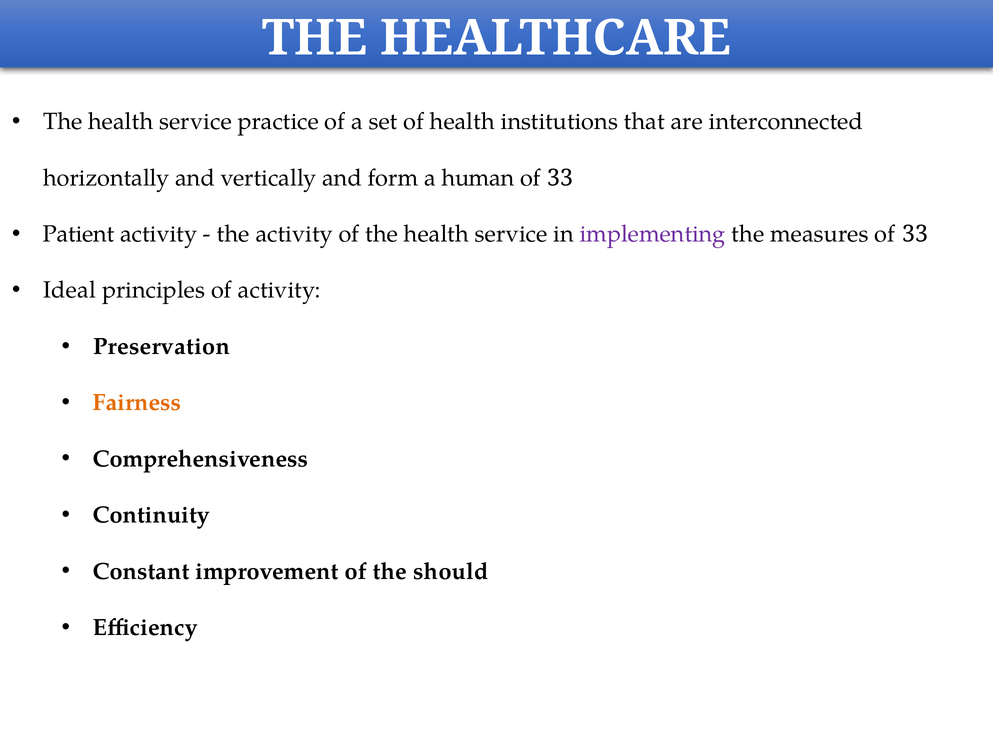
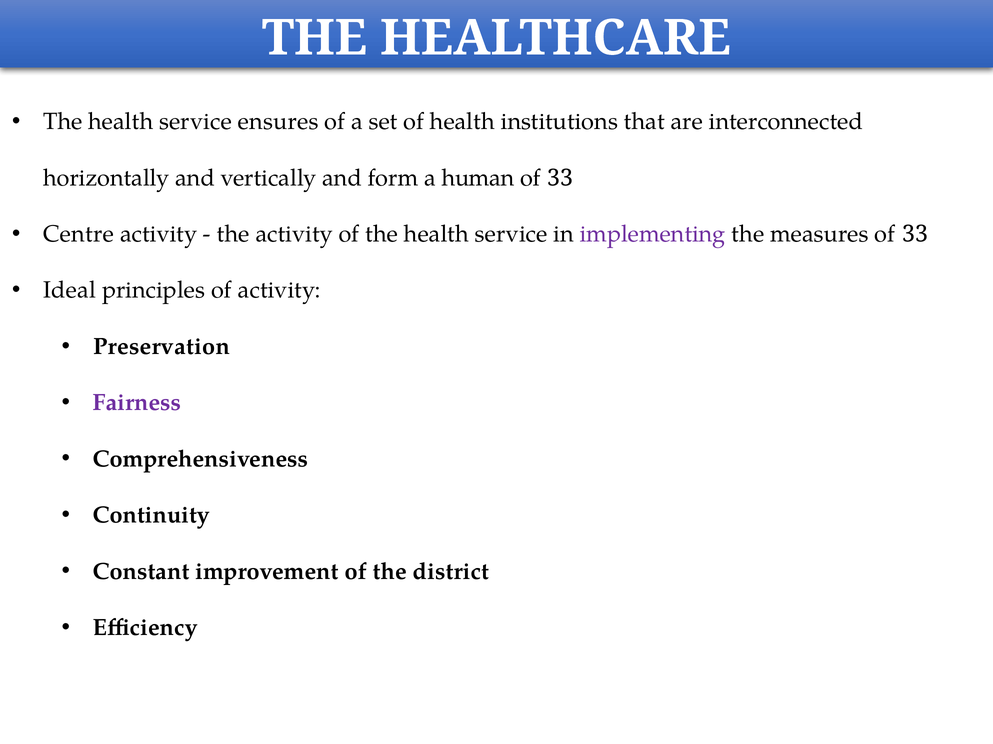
practice: practice -> ensures (278, 122)
Patient: Patient -> Centre (78, 234)
Fairness colour: orange -> purple (137, 403)
should: should -> district (451, 572)
